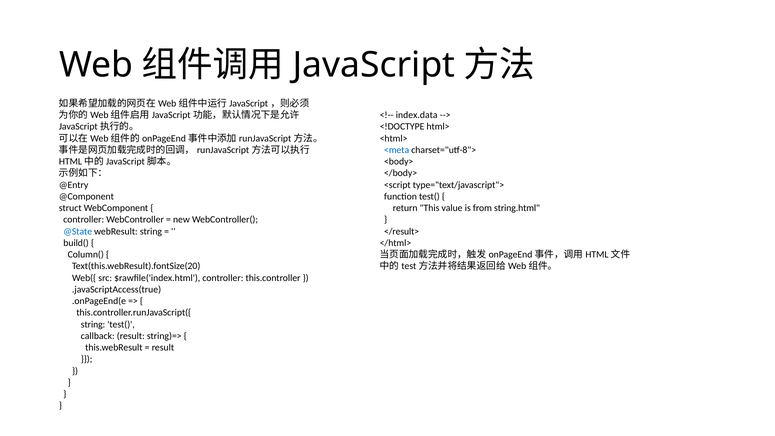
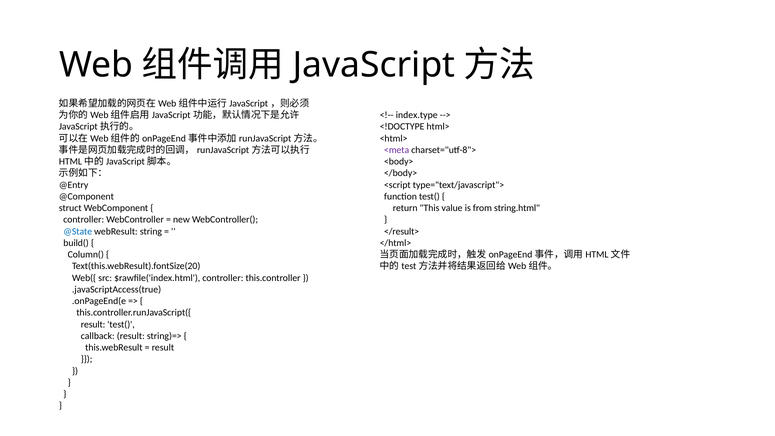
index.data: index.data -> index.type (417, 115)
<meta colour: blue -> purple (397, 150)
string: string -> result (93, 324)
